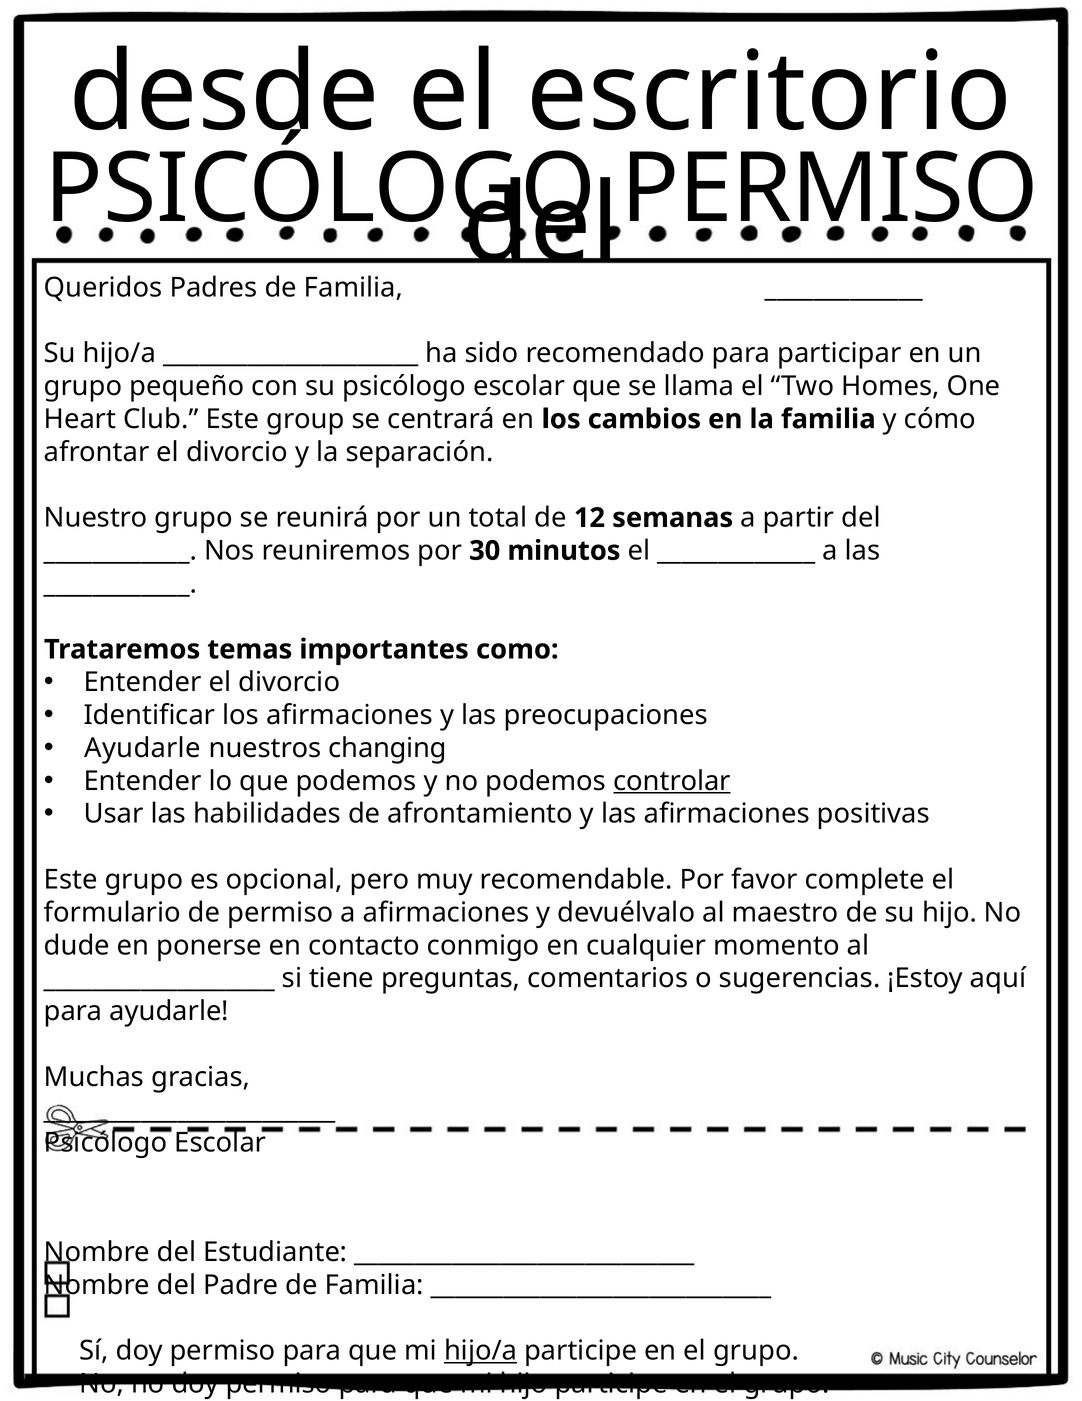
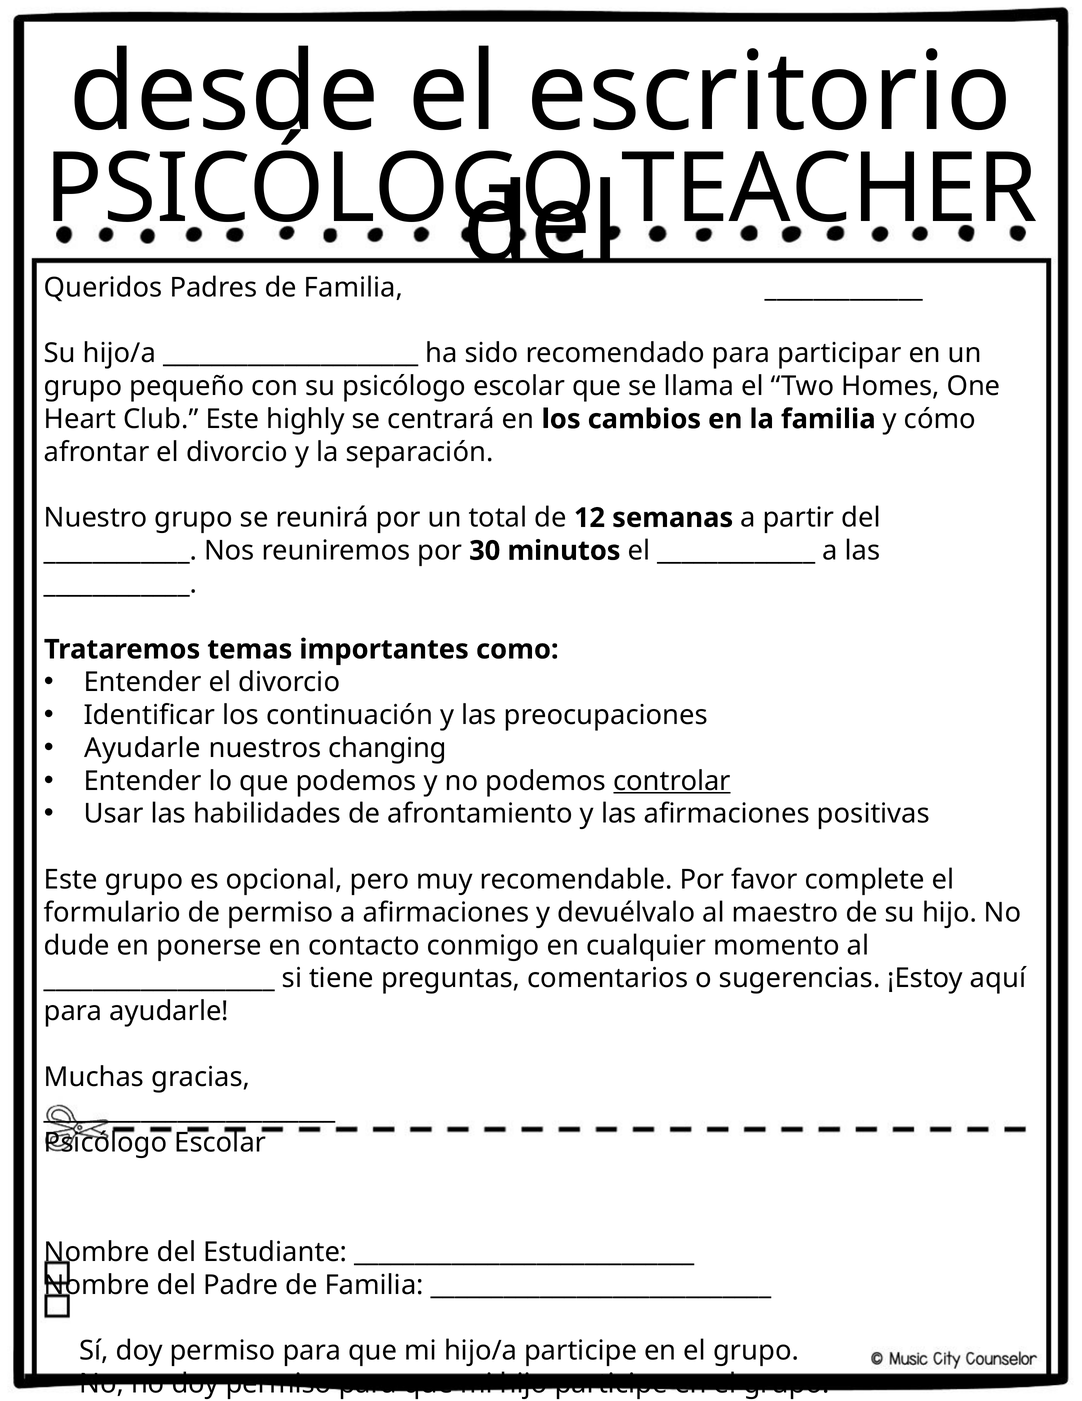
PERMISO: PERMISO -> TEACHER (830, 189)
group: group -> highly (305, 419)
los afirmaciones: afirmaciones -> continuación (350, 715)
hijo/a underline: present -> none (481, 1350)
